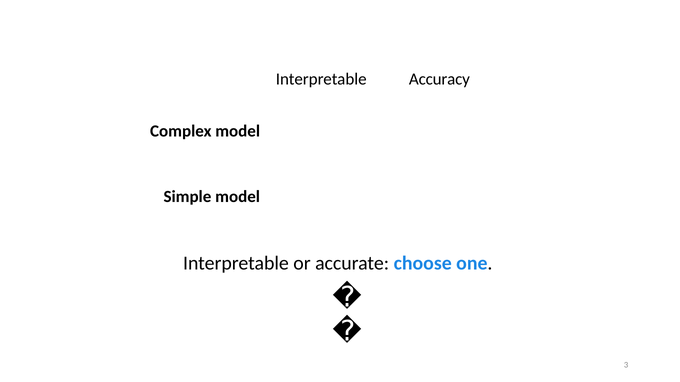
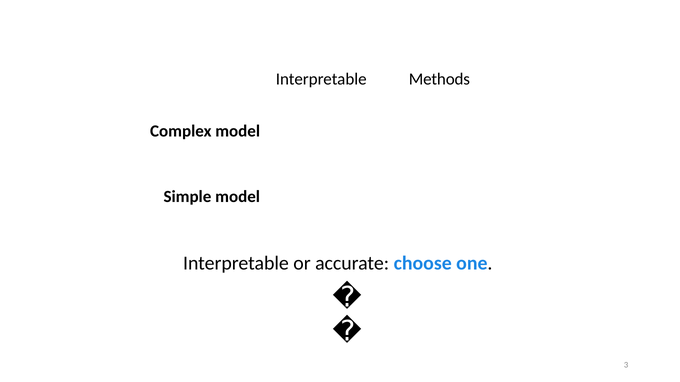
Accuracy: Accuracy -> Methods (439, 79)
